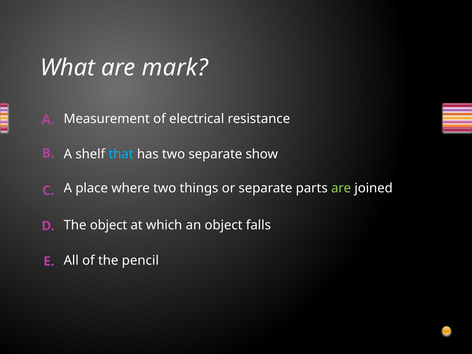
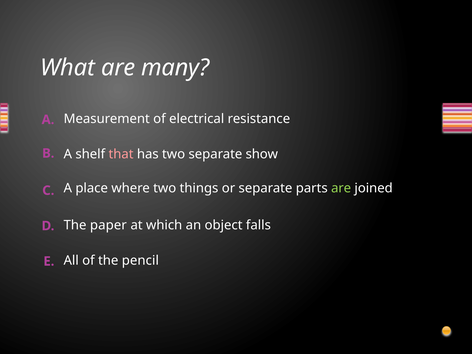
mark: mark -> many (175, 68)
that colour: light blue -> pink (121, 154)
The object: object -> paper (108, 225)
